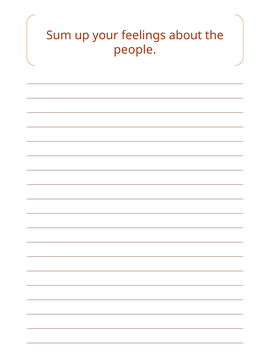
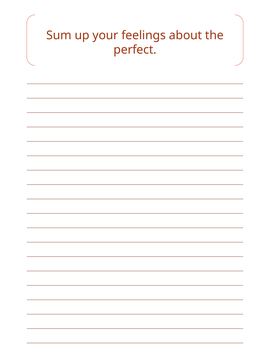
people: people -> perfect (135, 50)
